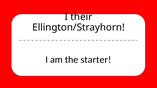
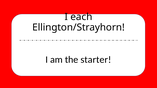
their: their -> each (81, 17)
